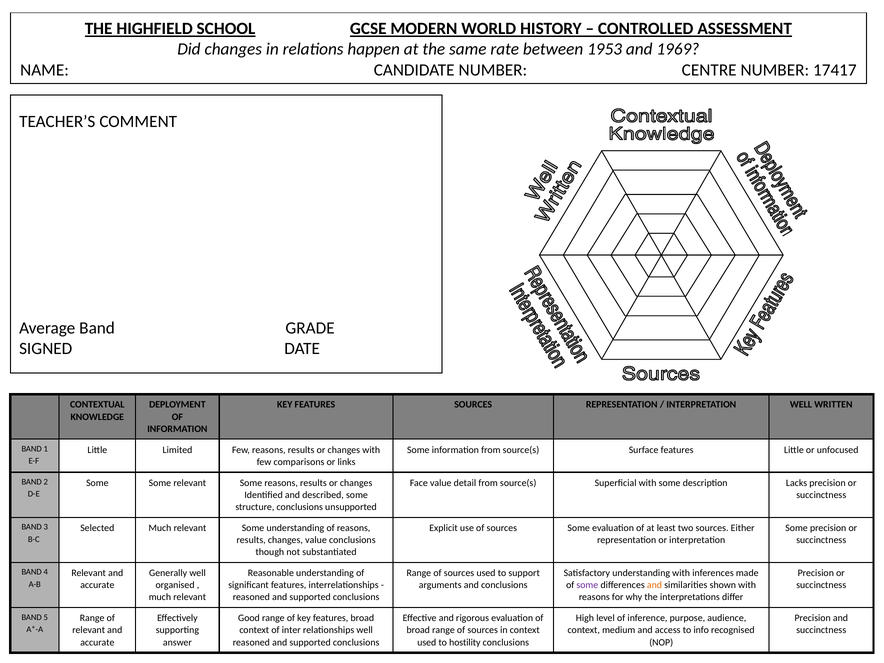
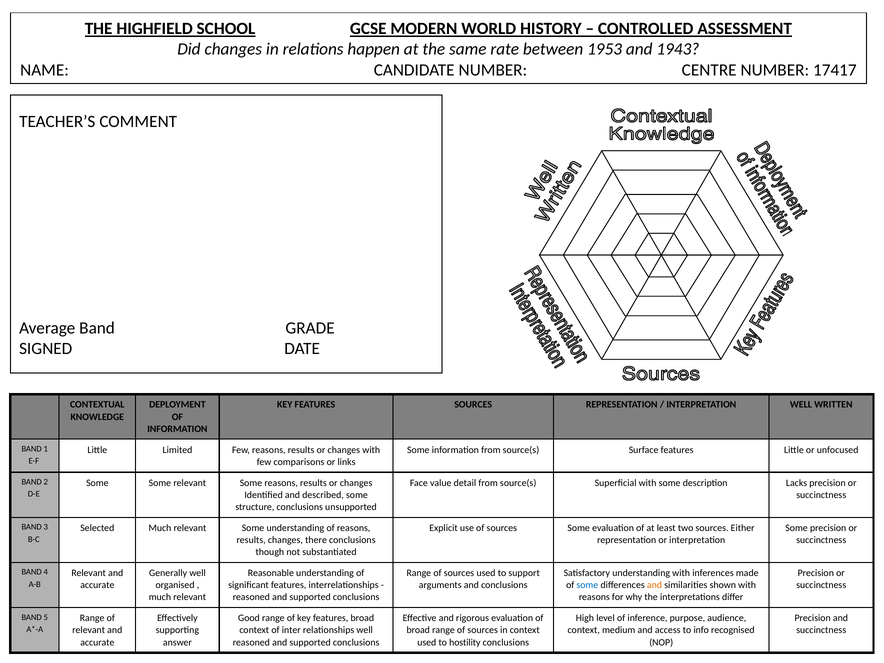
1969: 1969 -> 1943 (678, 49)
changes value: value -> there (316, 540)
some colour: purple -> blue (587, 585)
